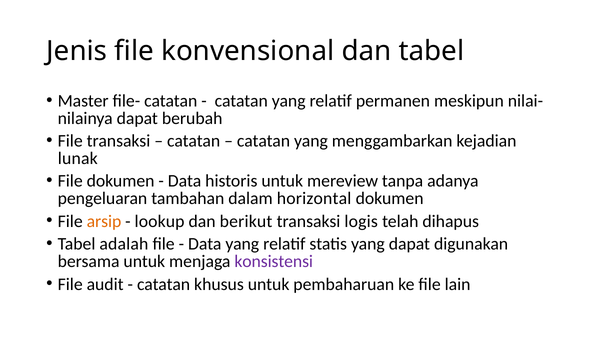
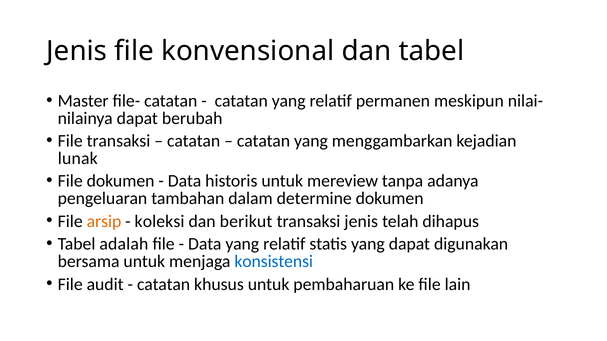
horizontal: horizontal -> determine (314, 199)
lookup: lookup -> koleksi (160, 221)
transaksi logis: logis -> jenis (361, 221)
konsistensi colour: purple -> blue (274, 262)
